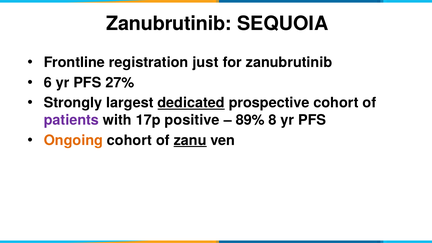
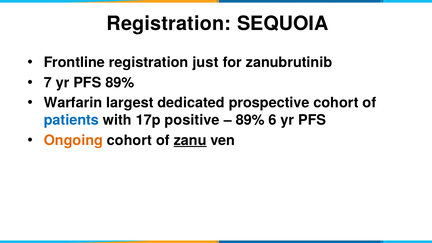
Zanubrutinib: Zanubrutinib -> Registration (169, 24)
6: 6 -> 7 (48, 83)
PFS 27%: 27% -> 89% (120, 83)
Strongly: Strongly -> Warfarin (73, 103)
dedicated underline: present -> none (191, 103)
patients colour: purple -> blue (71, 120)
8: 8 -> 6 (273, 120)
